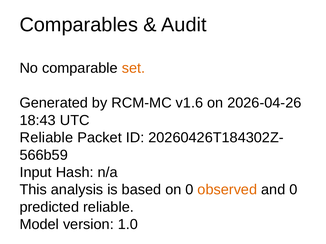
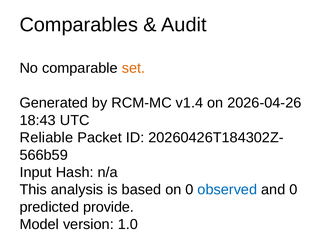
v1.6: v1.6 -> v1.4 (189, 103)
observed colour: orange -> blue (227, 190)
predicted reliable: reliable -> provide (109, 207)
